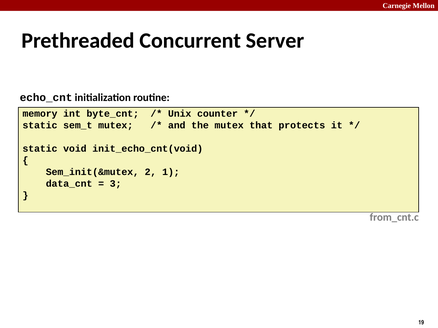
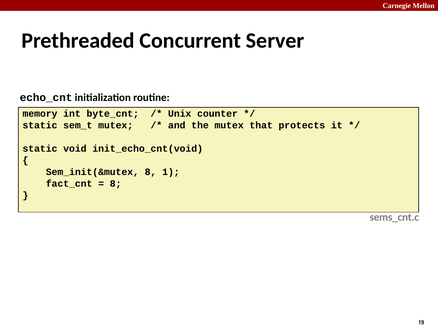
Sem_init(&mutex 2: 2 -> 8 (151, 172)
data_cnt: data_cnt -> fact_cnt (69, 184)
3: 3 -> 8 (116, 184)
from_cnt.c: from_cnt.c -> sems_cnt.c (394, 218)
